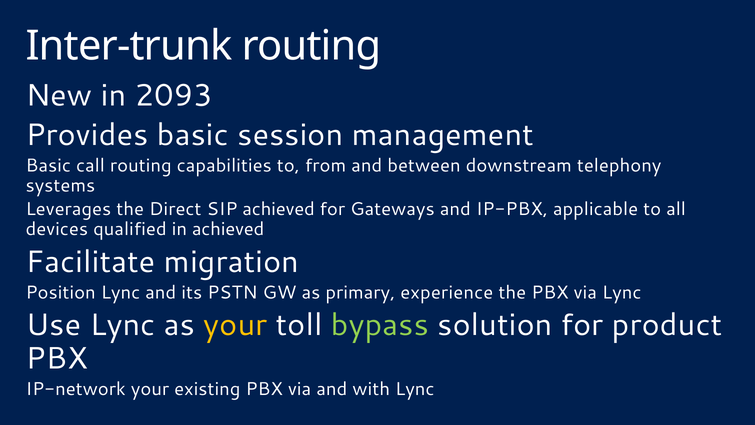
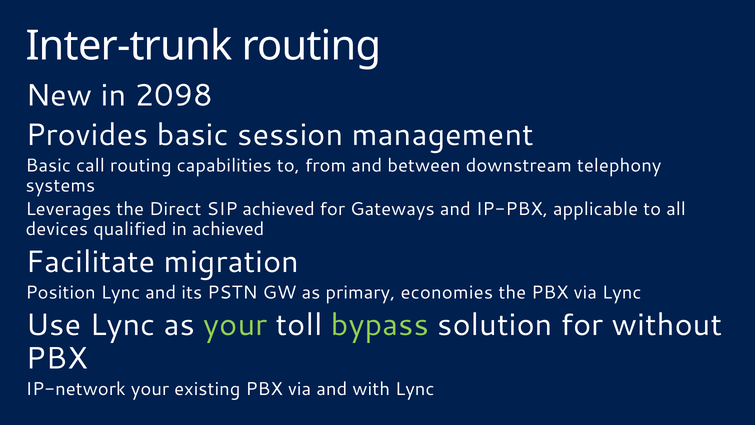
2093: 2093 -> 2098 (174, 96)
experience: experience -> economies (447, 292)
your colour: yellow -> light green (235, 325)
product: product -> without (667, 325)
